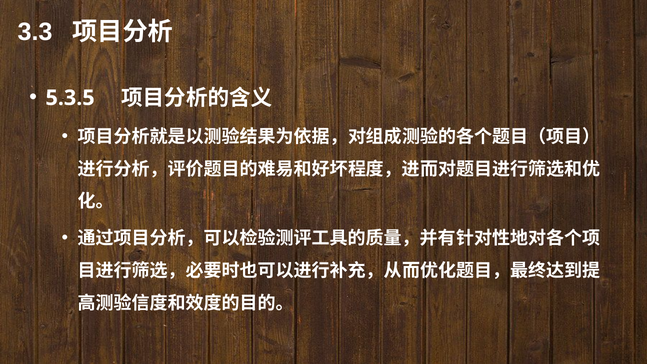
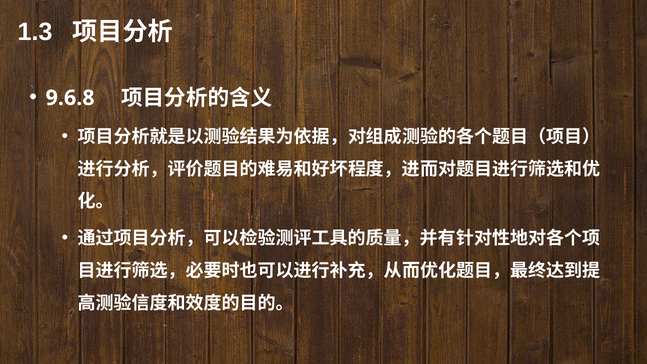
3.3: 3.3 -> 1.3 (35, 32)
5.3.5: 5.3.5 -> 9.6.8 (70, 98)
